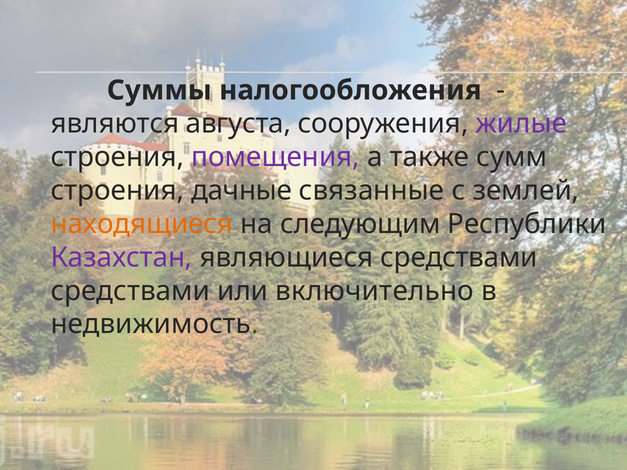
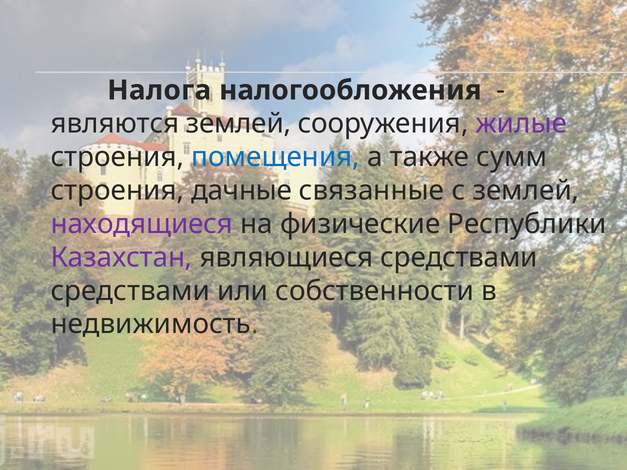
Суммы: Суммы -> Налога (159, 90)
являются августа: августа -> землей (238, 124)
помещения colour: purple -> blue (276, 157)
находящиеся colour: orange -> purple (142, 224)
следующим: следующим -> физические (360, 224)
включительно: включительно -> собственности (375, 291)
